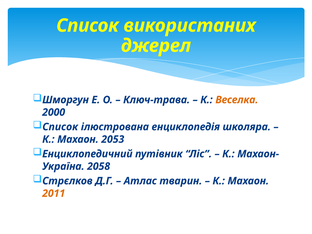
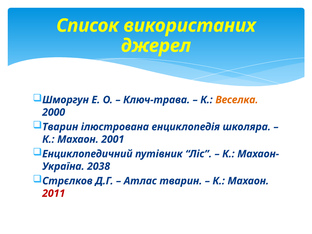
Список: Список -> Тварин (60, 127)
2053: 2053 -> 2001 (113, 139)
2058: 2058 -> 2038 (99, 166)
2011 colour: orange -> red (54, 193)
